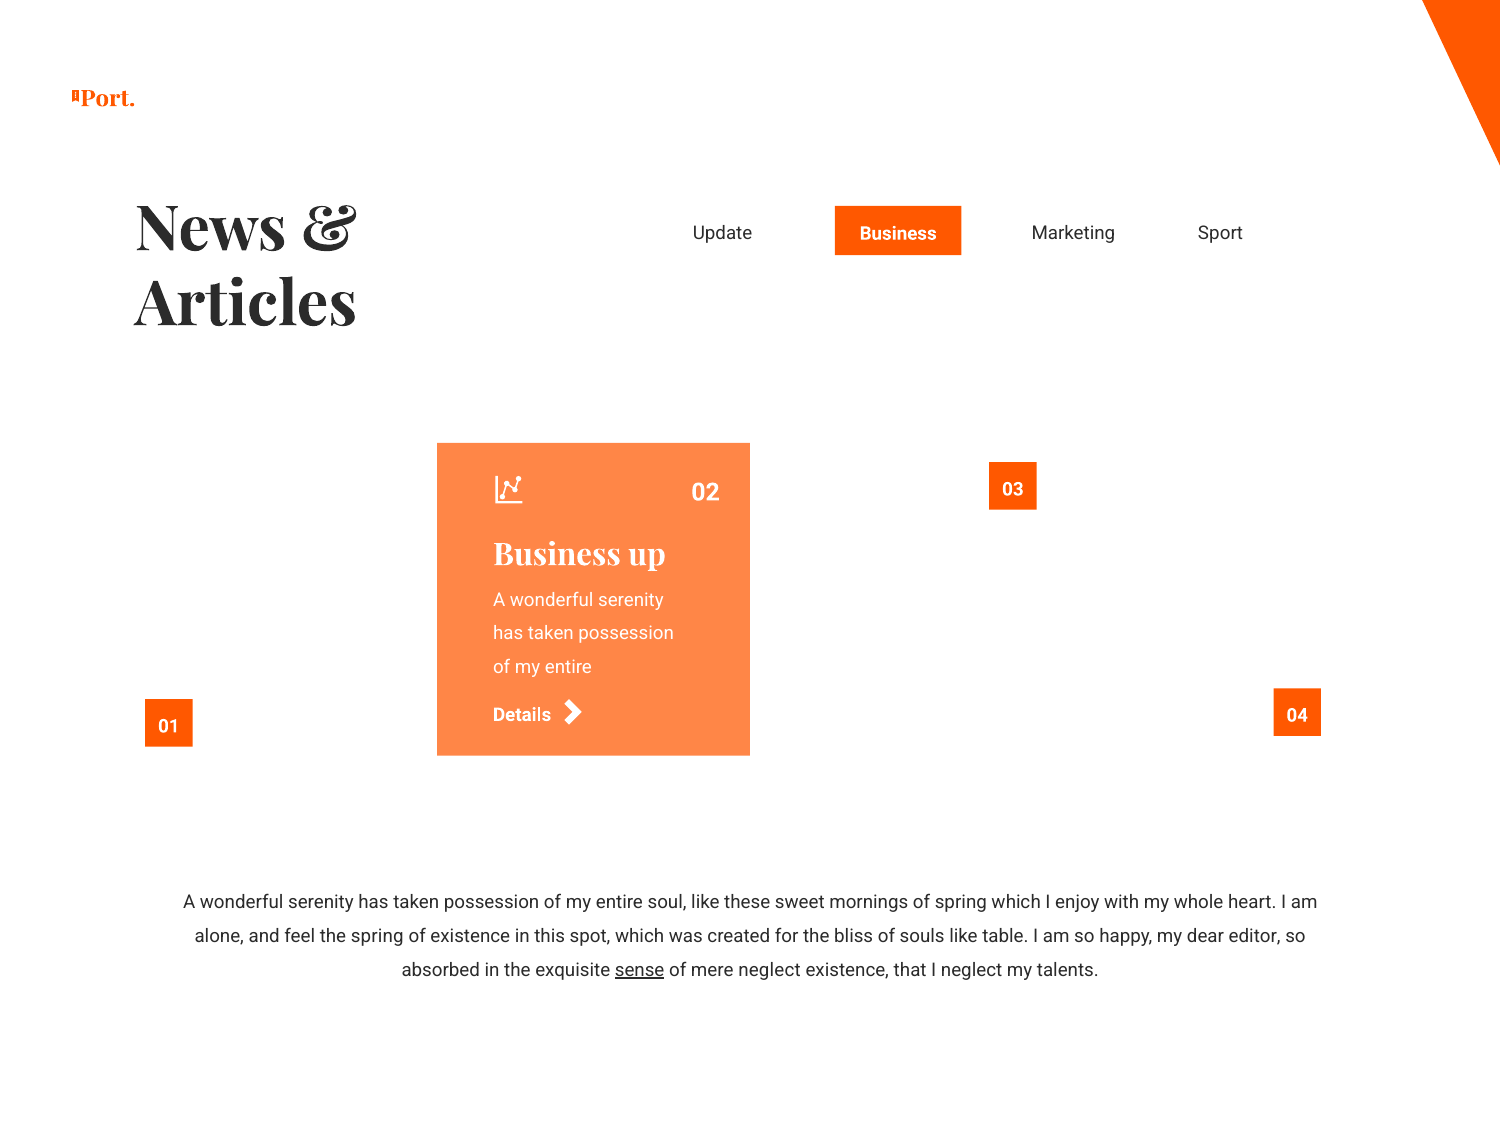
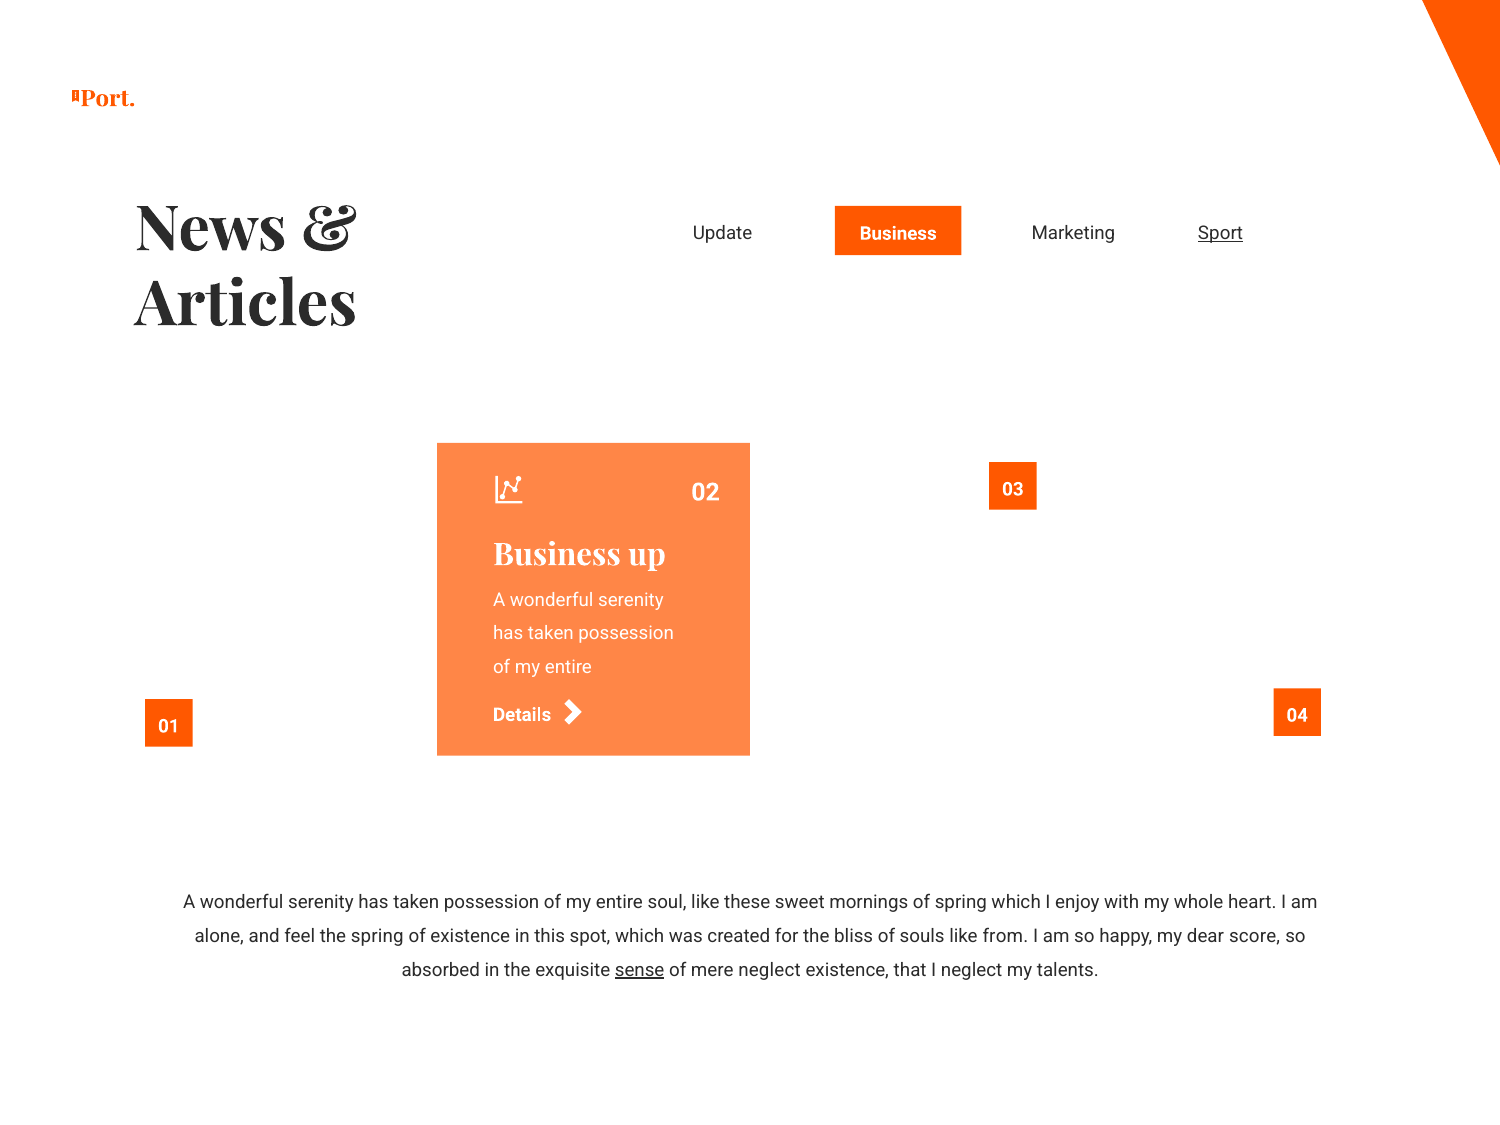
Sport underline: none -> present (1221, 234)
table: table -> from (1005, 936)
editor: editor -> score (1255, 936)
